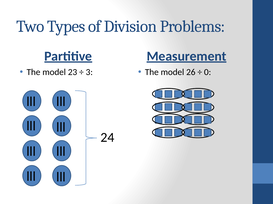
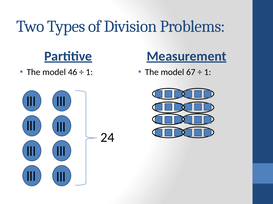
23: 23 -> 46 (73, 72)
3: 3 -> 1 (89, 72)
26: 26 -> 67 (191, 72)
0: 0 -> 1 (208, 72)
